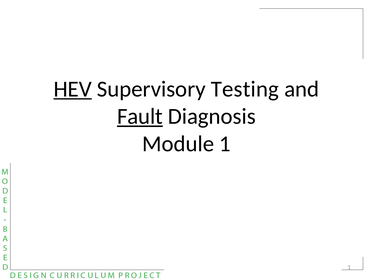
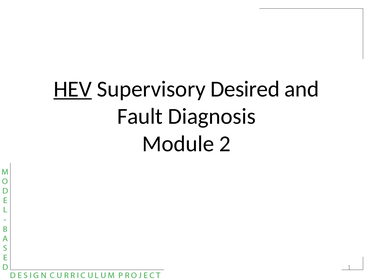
Testing: Testing -> Desired (245, 89)
Fault underline: present -> none (140, 116)
Module 1: 1 -> 2 (225, 144)
